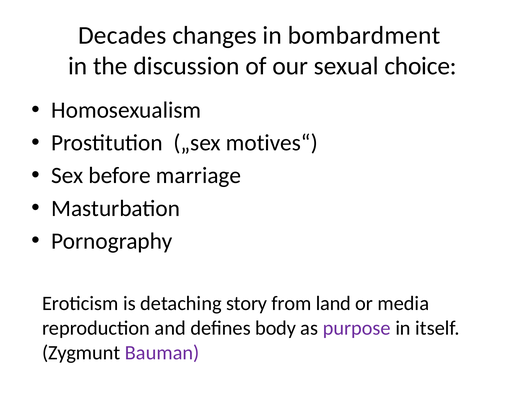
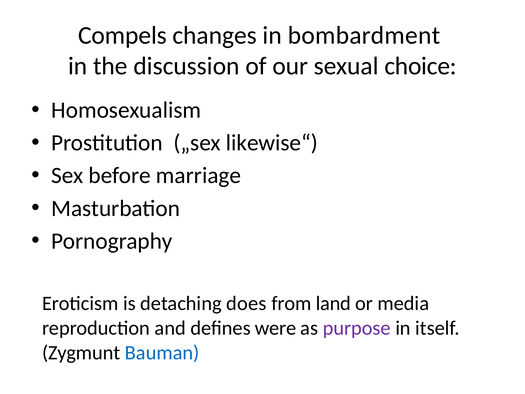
Decades: Decades -> Compels (122, 35)
motives“: motives“ -> likewise“ (272, 143)
story: story -> does (246, 303)
body: body -> were (276, 328)
Bauman colour: purple -> blue (162, 352)
